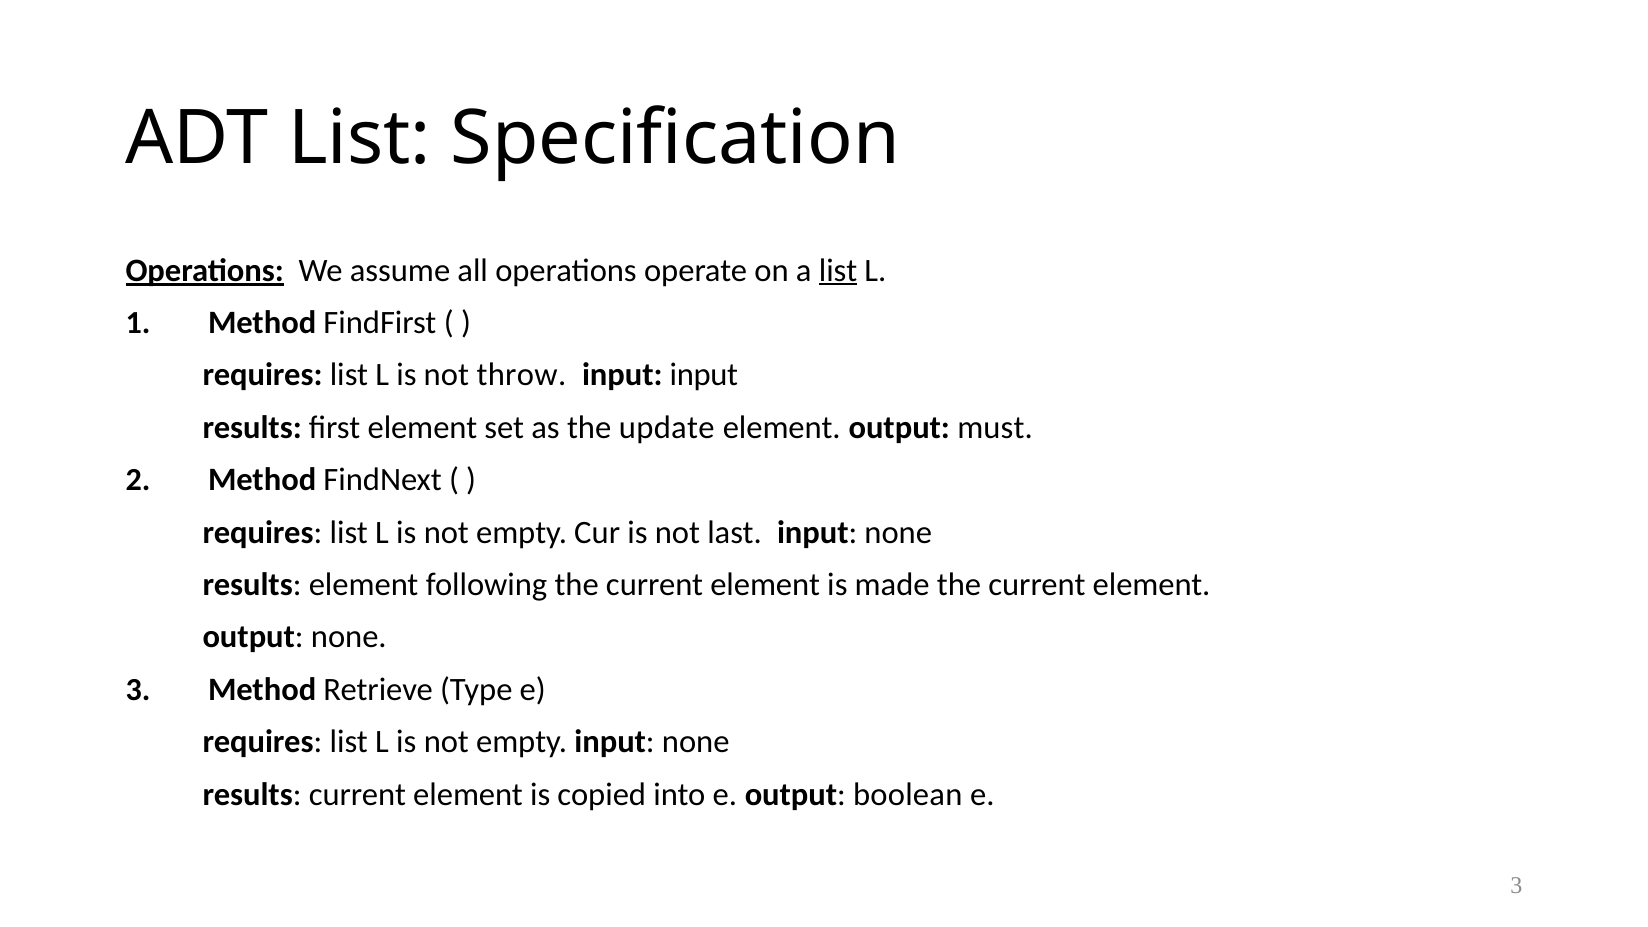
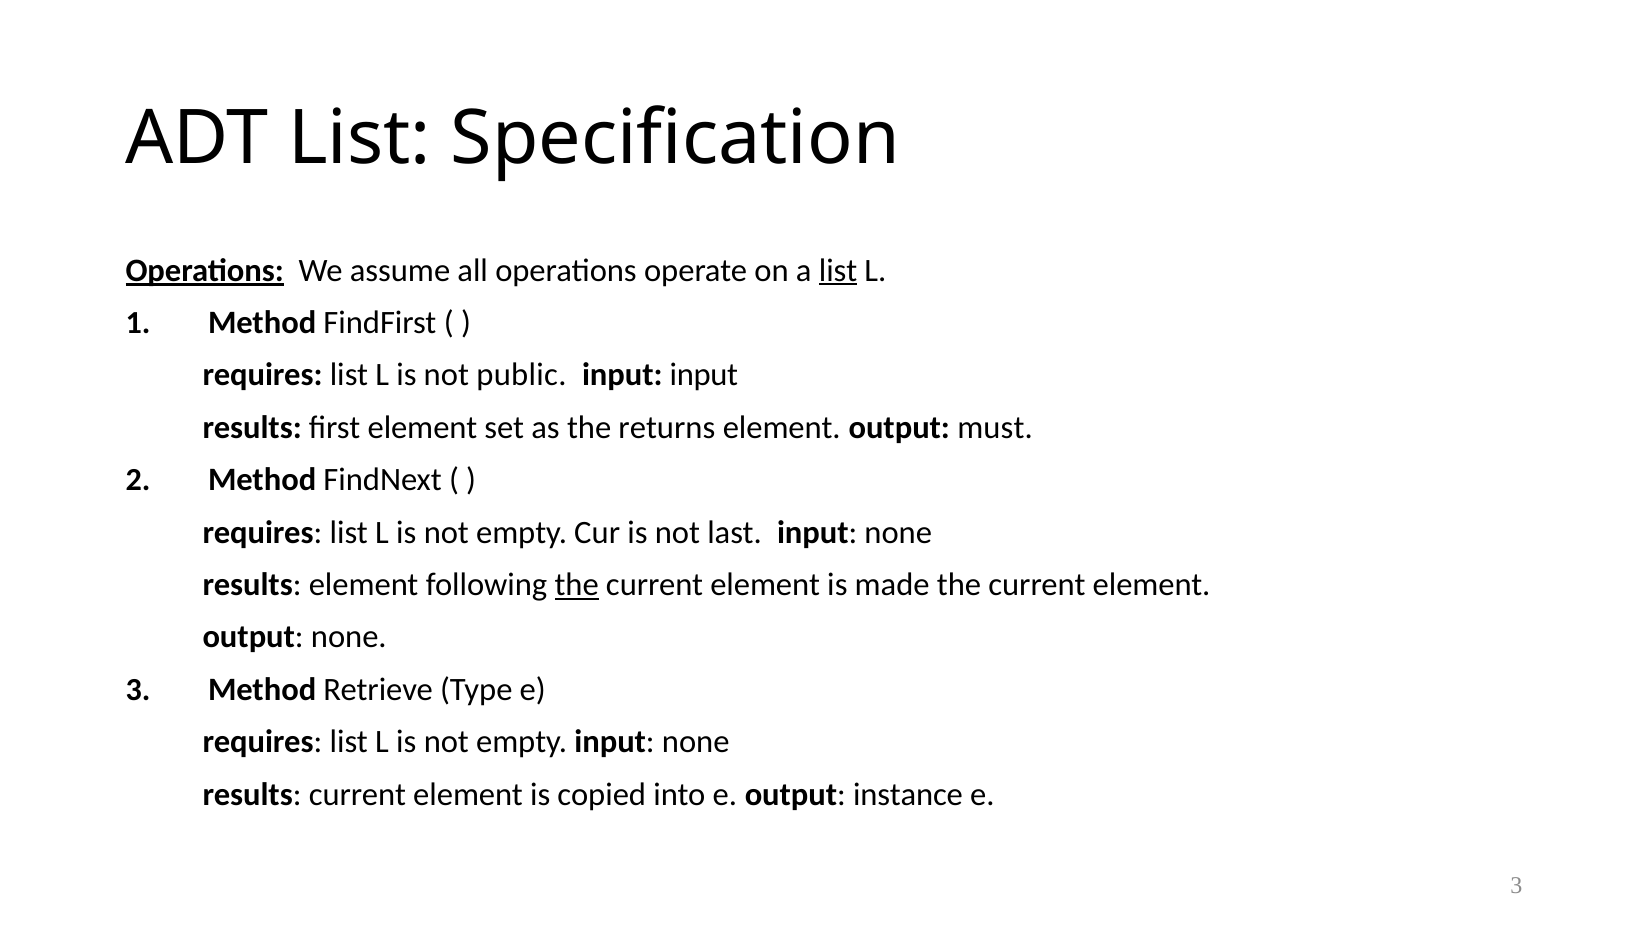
throw: throw -> public (521, 375)
update: update -> returns (667, 428)
the underline: none -> present (577, 585)
boolean: boolean -> instance (908, 794)
